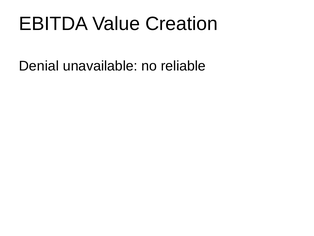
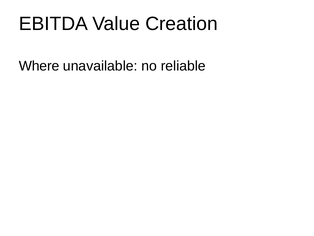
Denial: Denial -> Where (39, 66)
